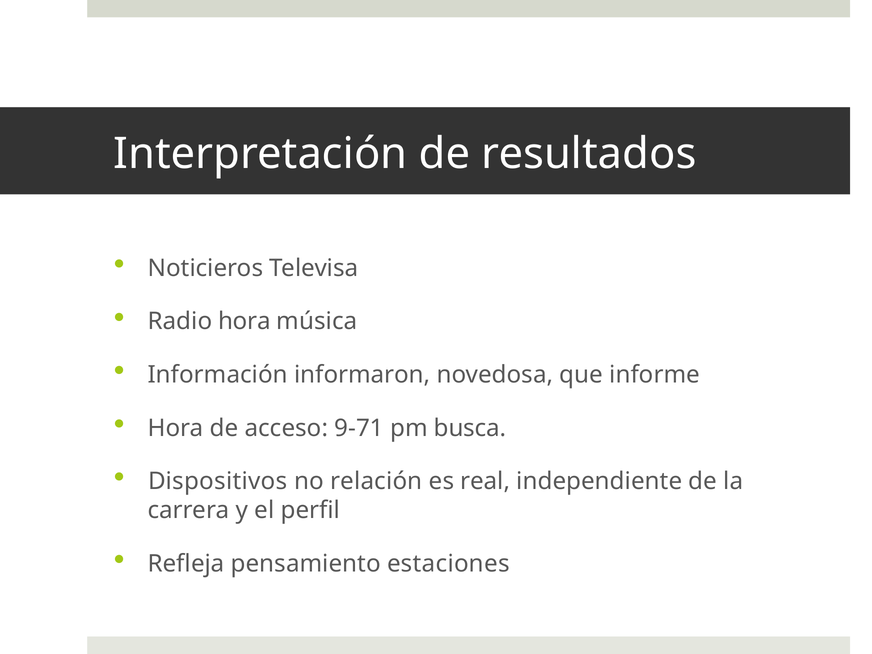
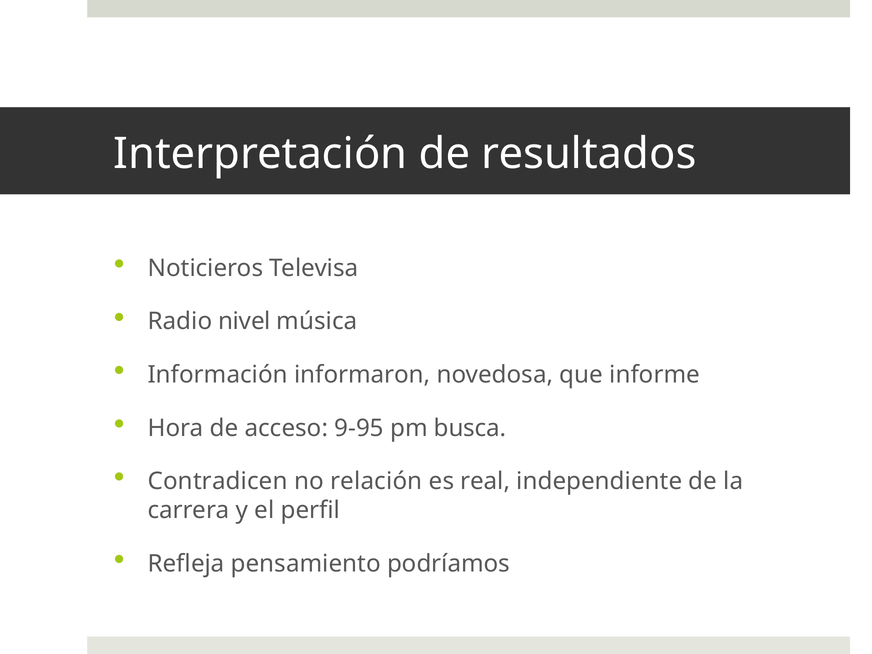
Radio hora: hora -> nivel (244, 321)
9-71: 9-71 -> 9-95 (359, 428)
Dispositivos: Dispositivos -> Contradicen (218, 481)
estaciones: estaciones -> podríamos (449, 564)
